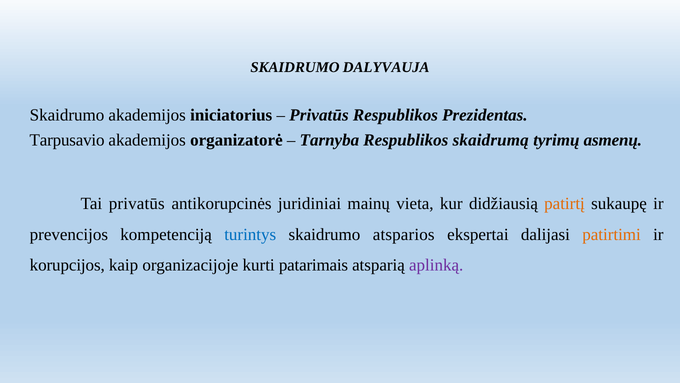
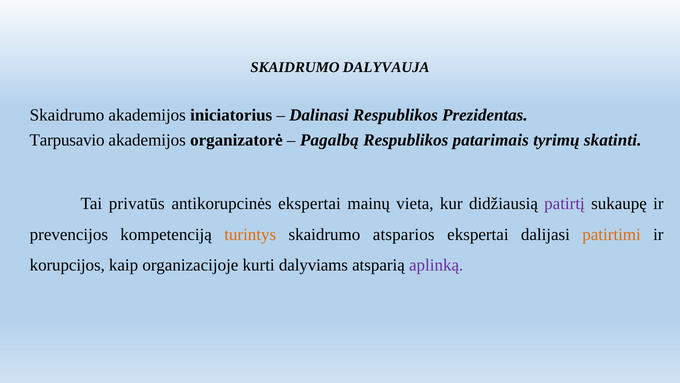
Privatūs: Privatūs -> Dalinasi (319, 115)
Tarnyba: Tarnyba -> Pagalbą (329, 140)
skaidrumą: skaidrumą -> patarimais (491, 140)
asmenų: asmenų -> skatinti (613, 140)
antikorupcinės juridiniai: juridiniai -> ekspertai (309, 204)
patirtį colour: orange -> purple (565, 204)
turintys colour: blue -> orange (250, 234)
patarimais: patarimais -> dalyviams (313, 265)
